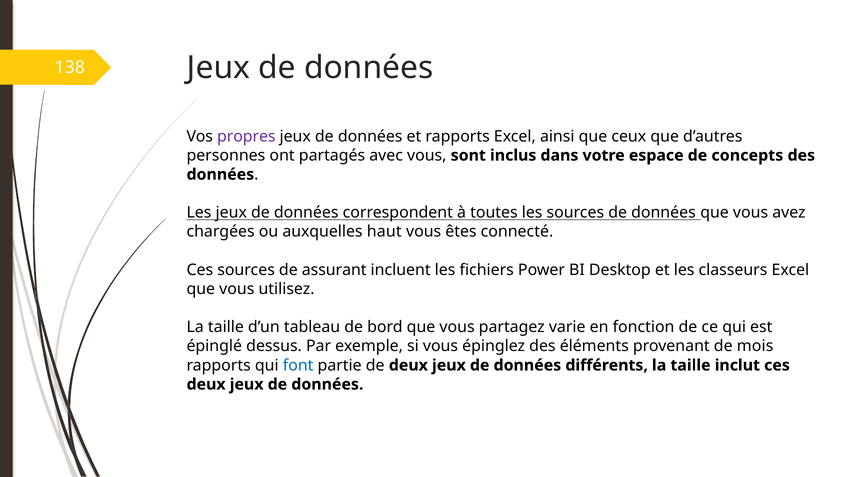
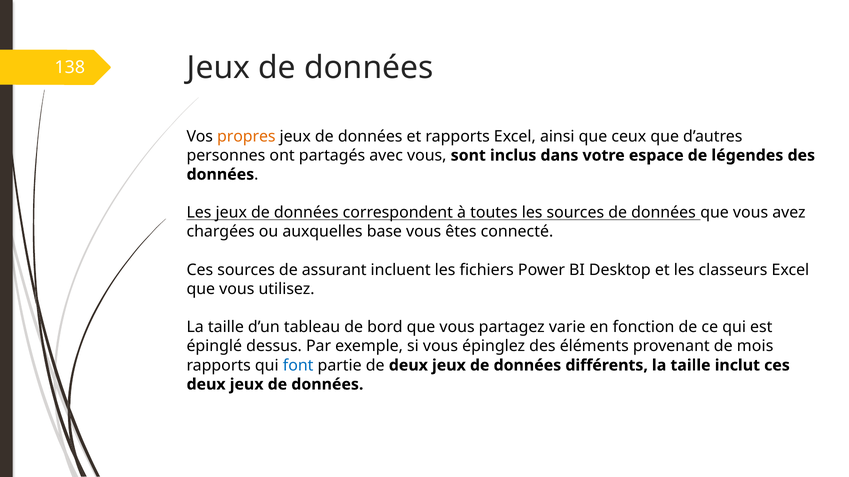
propres colour: purple -> orange (246, 136)
concepts: concepts -> légendes (747, 156)
haut: haut -> base (384, 232)
